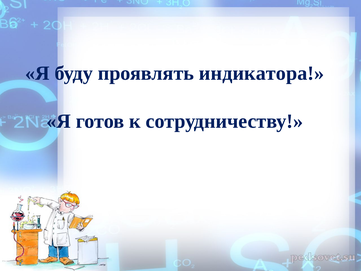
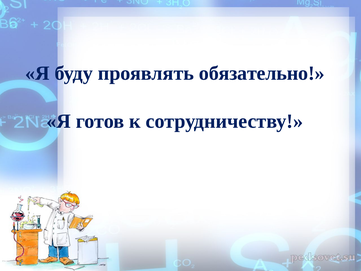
индикатора: индикатора -> обязательно (262, 73)
